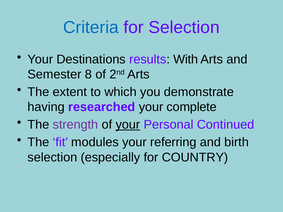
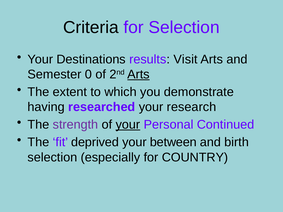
Criteria colour: blue -> black (91, 27)
With: With -> Visit (186, 59)
8: 8 -> 0 (88, 74)
Arts underline: none -> present (138, 74)
complete: complete -> research (192, 107)
modules: modules -> deprived (95, 142)
referring: referring -> between (173, 142)
